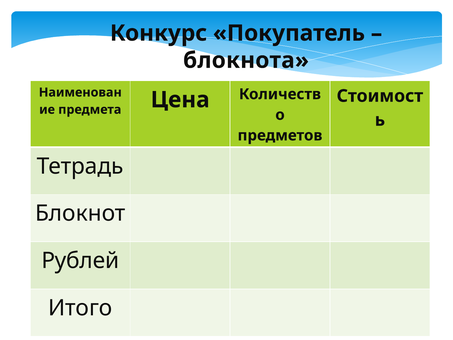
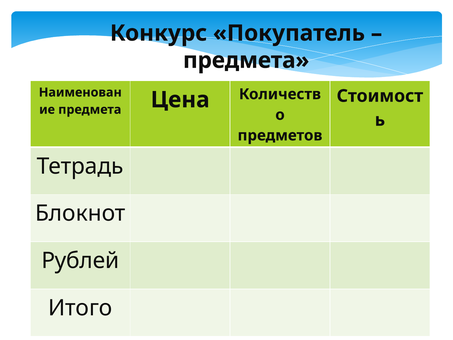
блокнота: блокнота -> предмета (246, 60)
